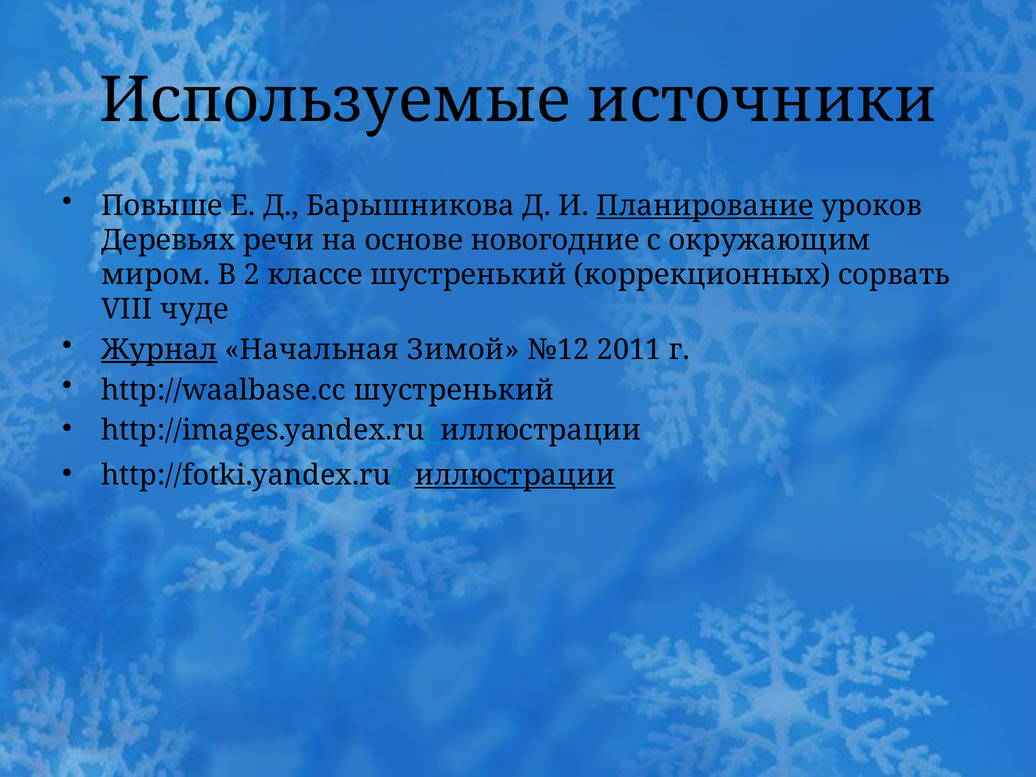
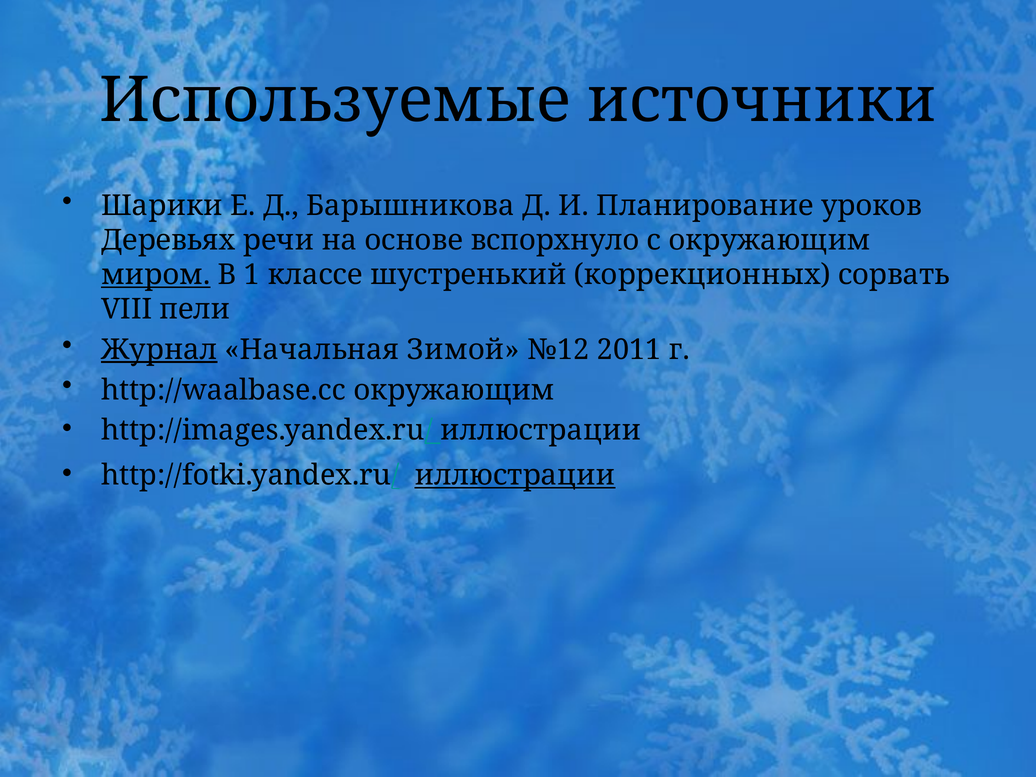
Повыше: Повыше -> Шарики (162, 206)
Планирование underline: present -> none (705, 206)
новогодние: новогодние -> вспорхнуло (555, 240)
миром underline: none -> present (156, 275)
2: 2 -> 1 (252, 275)
чуде: чуде -> пели (195, 309)
http://waalbase.cc шустренький: шустренький -> окружающим (454, 390)
